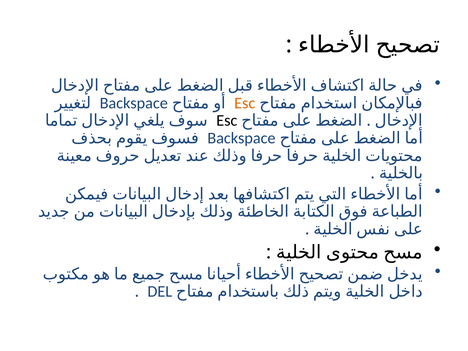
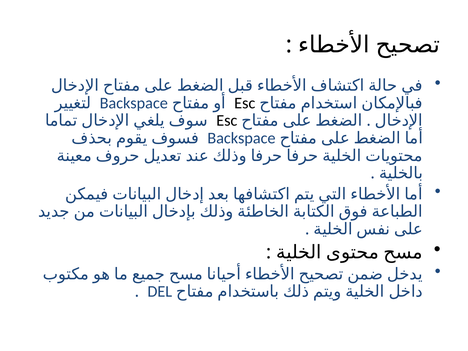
Esc colour: orange -> black (245, 103)
